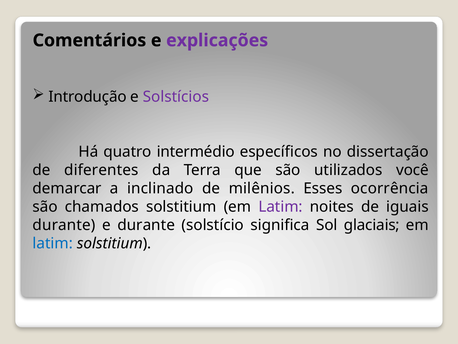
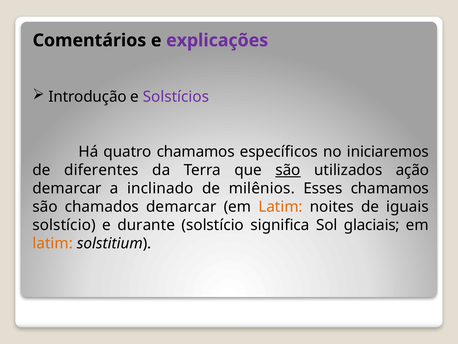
quatro intermédio: intermédio -> chamamos (196, 152)
dissertação: dissertação -> iniciaremos (388, 152)
são underline: none -> present (288, 170)
você: você -> ação (413, 170)
Esses ocorrência: ocorrência -> chamamos (390, 188)
chamados solstitium: solstitium -> demarcar (181, 207)
Latim colour: purple -> orange (281, 207)
durante: durante -> solstício (64, 225)
latim colour: blue -> orange (53, 243)
